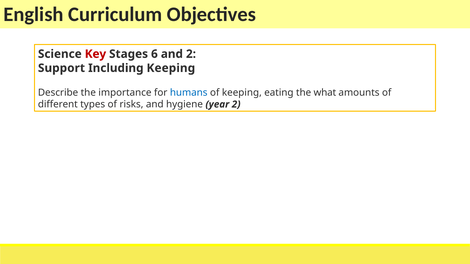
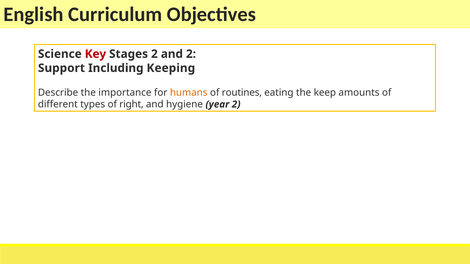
Stages 6: 6 -> 2 (154, 54)
humans colour: blue -> orange (189, 93)
of keeping: keeping -> routines (242, 93)
what: what -> keep (325, 93)
risks: risks -> right (131, 104)
